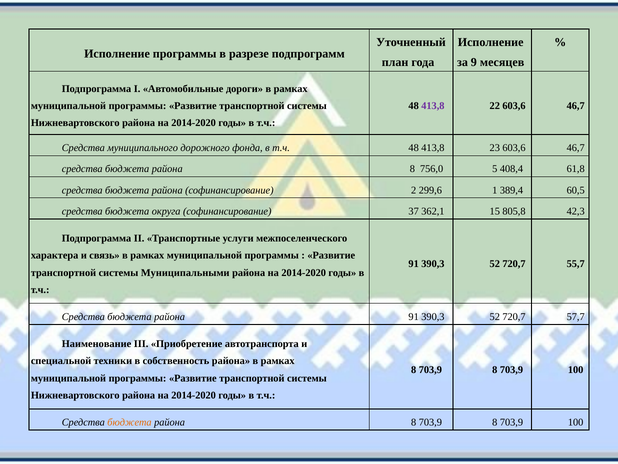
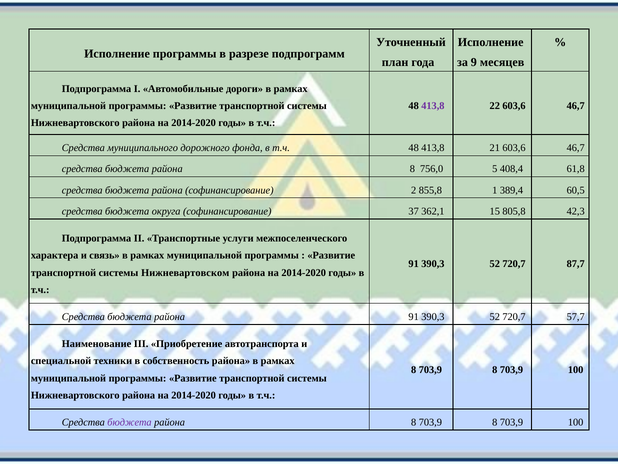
23: 23 -> 21 (495, 148)
299,6: 299,6 -> 855,8 (430, 190)
55,7: 55,7 -> 87,7 (576, 264)
Муниципальными: Муниципальными -> Нижневартовском (185, 272)
бюджета colour: orange -> purple (129, 422)
